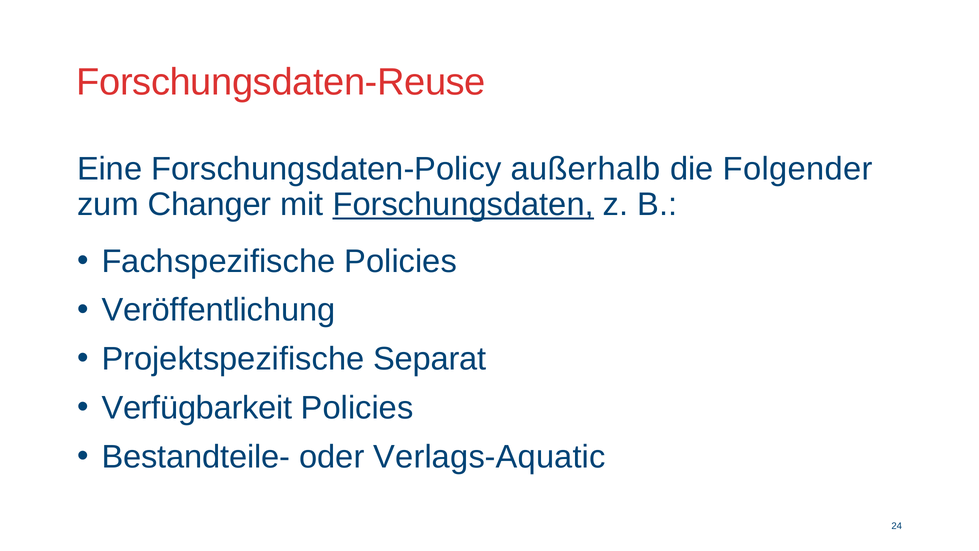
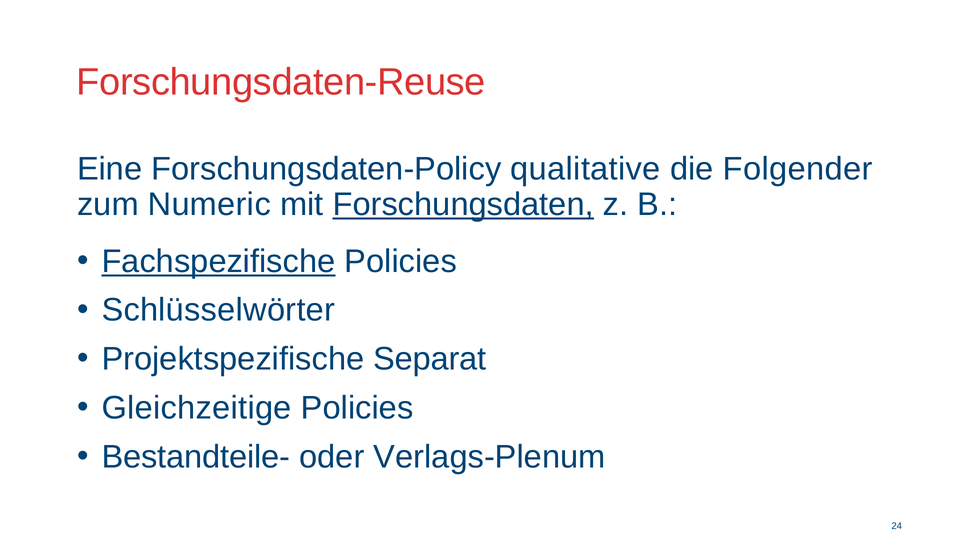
außerhalb: außerhalb -> qualitative (586, 169)
Changer: Changer -> Numeric (209, 204)
Fachspezifische underline: none -> present (218, 261)
Veröffentlichung: Veröffentlichung -> Schlüsselwörter (218, 310)
Verfügbarkeit: Verfügbarkeit -> Gleichzeitige (197, 408)
Verlags-Aquatic: Verlags-Aquatic -> Verlags-Plenum (490, 456)
